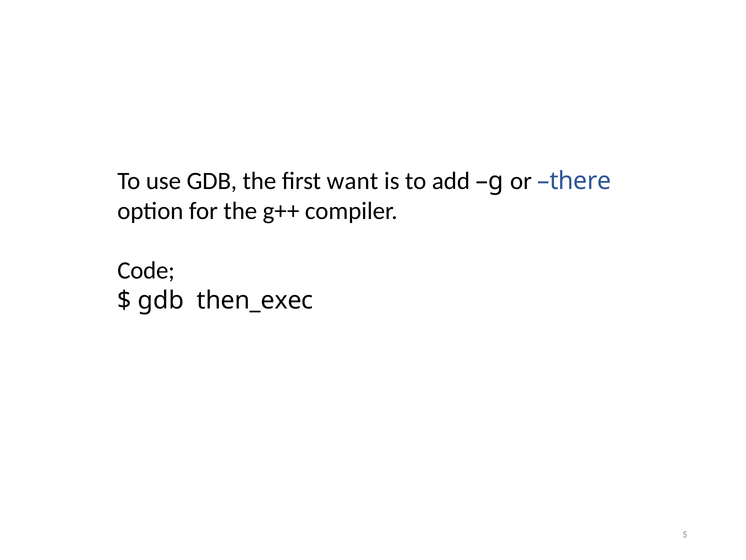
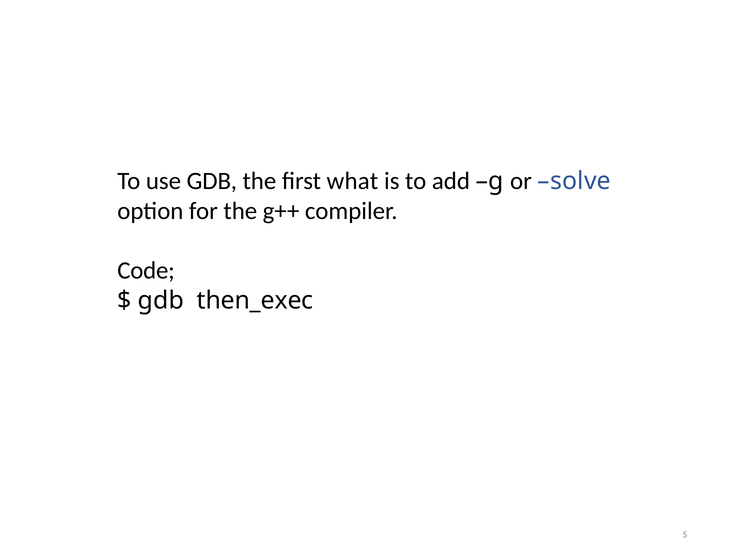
want: want -> what (352, 181)
there: there -> solve (574, 181)
